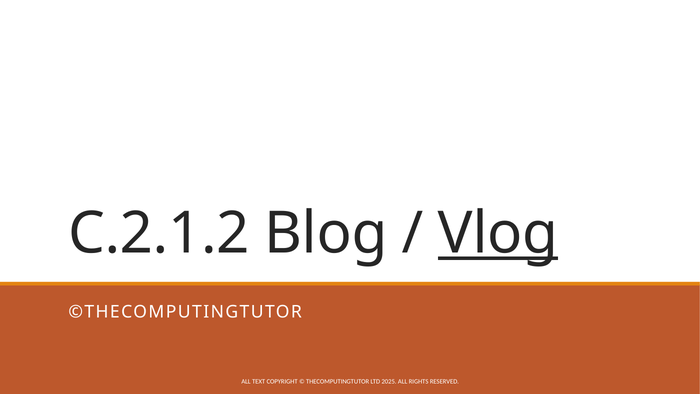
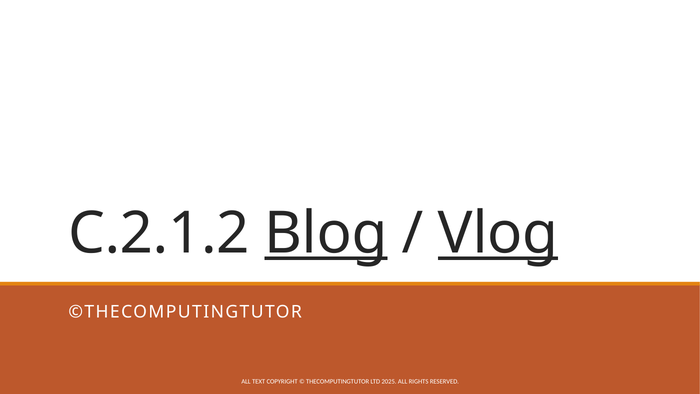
Blog underline: none -> present (326, 233)
